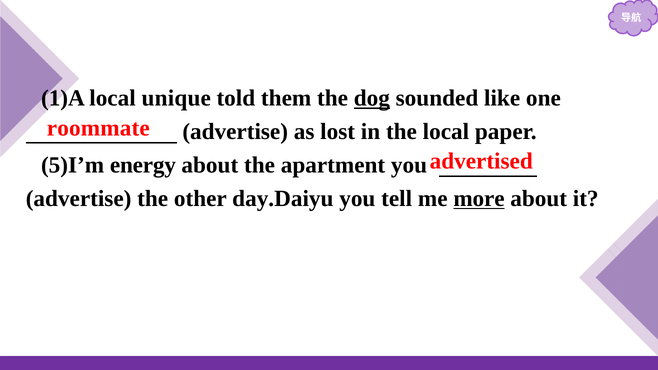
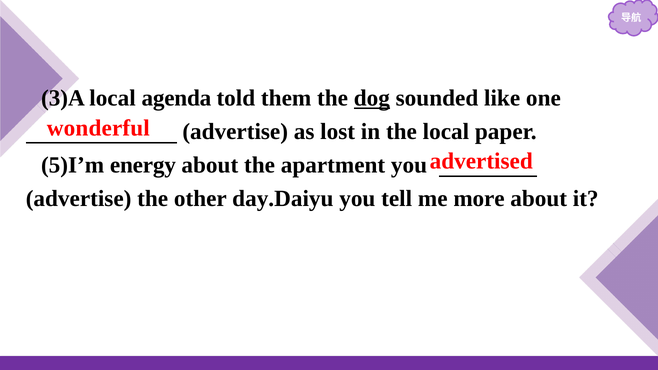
1)A: 1)A -> 3)A (63, 98)
unique: unique -> agenda (176, 98)
roommate: roommate -> wonderful (98, 128)
more underline: present -> none (479, 199)
